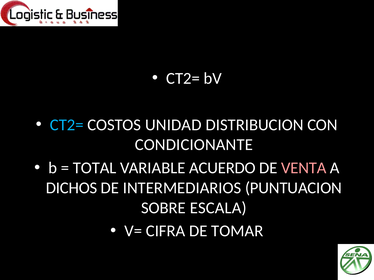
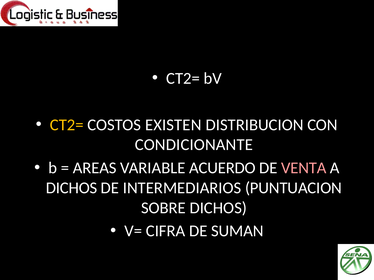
CT2= colour: light blue -> yellow (67, 125)
UNIDAD: UNIDAD -> EXISTEN (173, 125)
TOTAL: TOTAL -> AREAS (95, 168)
SOBRE ESCALA: ESCALA -> DICHOS (218, 208)
TOMAR: TOMAR -> SUMAN (237, 231)
